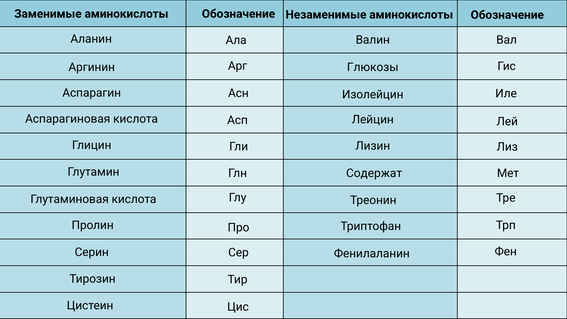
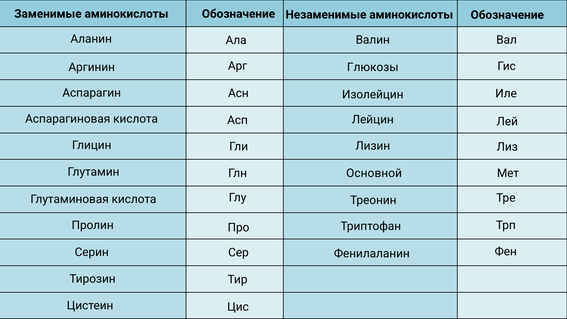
Содержат: Содержат -> Основной (374, 173)
